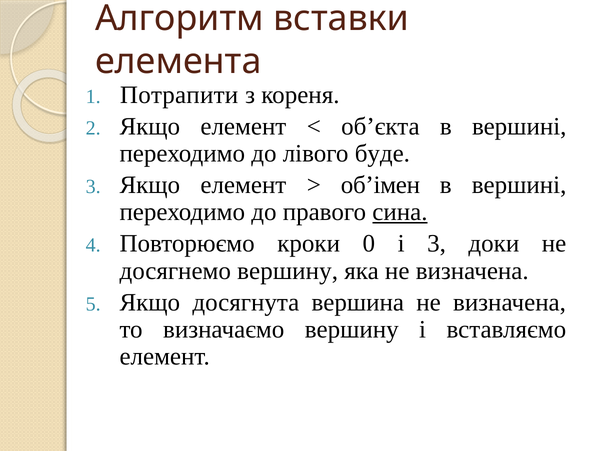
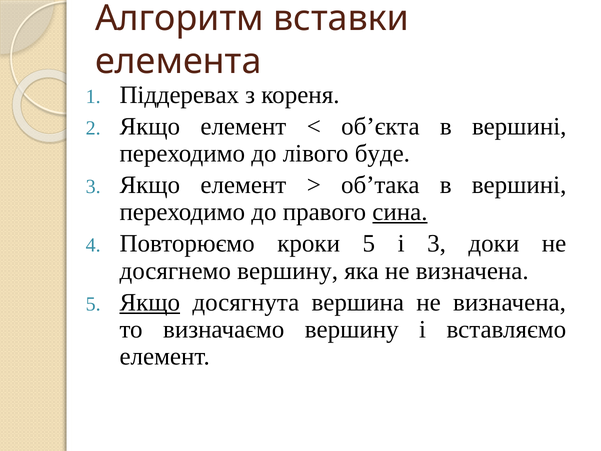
Потрапити: Потрапити -> Піддеревах (179, 95)
об’імен: об’імен -> об’така (380, 185)
кроки 0: 0 -> 5 (369, 244)
Якщо underline: none -> present (150, 302)
